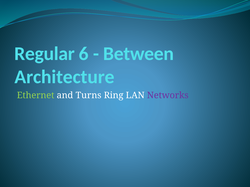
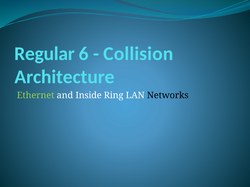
Between: Between -> Collision (138, 54)
Turns: Turns -> Inside (89, 96)
Networks colour: purple -> black (168, 96)
